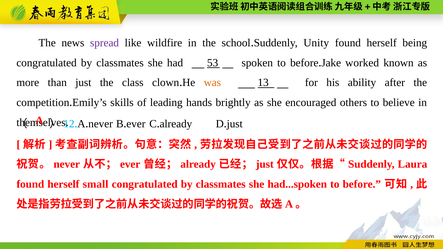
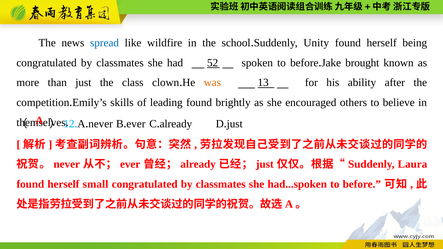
spread colour: purple -> blue (105, 43)
53: 53 -> 52 (213, 63)
worked: worked -> brought (362, 63)
leading hands: hands -> found (199, 103)
